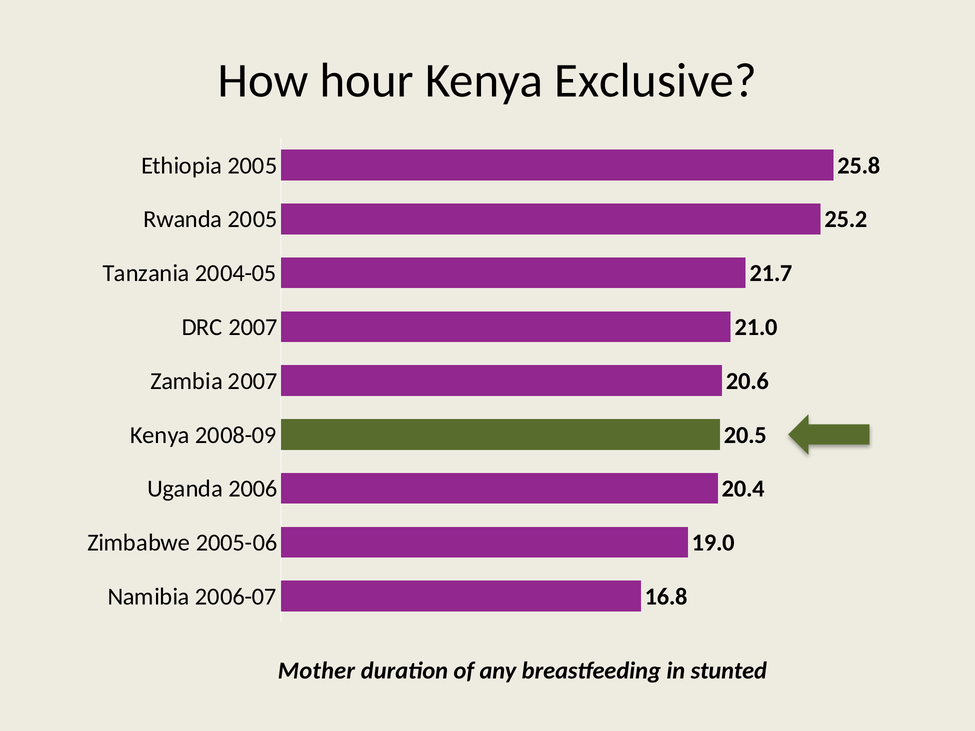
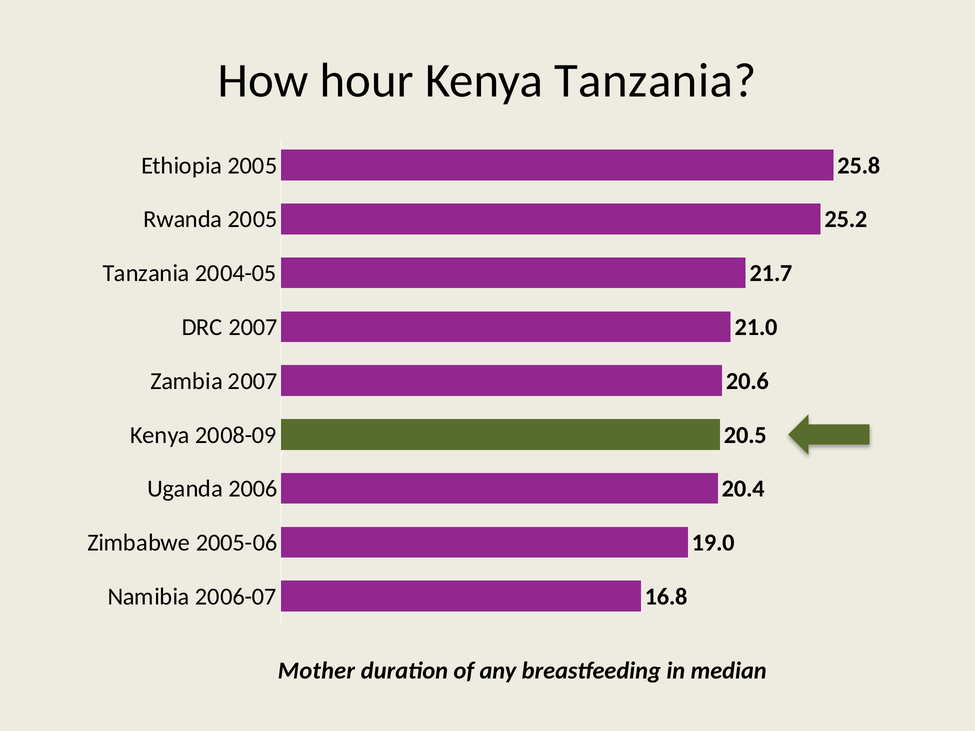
Kenya Exclusive: Exclusive -> Tanzania (655, 81)
stunted: stunted -> median (729, 671)
